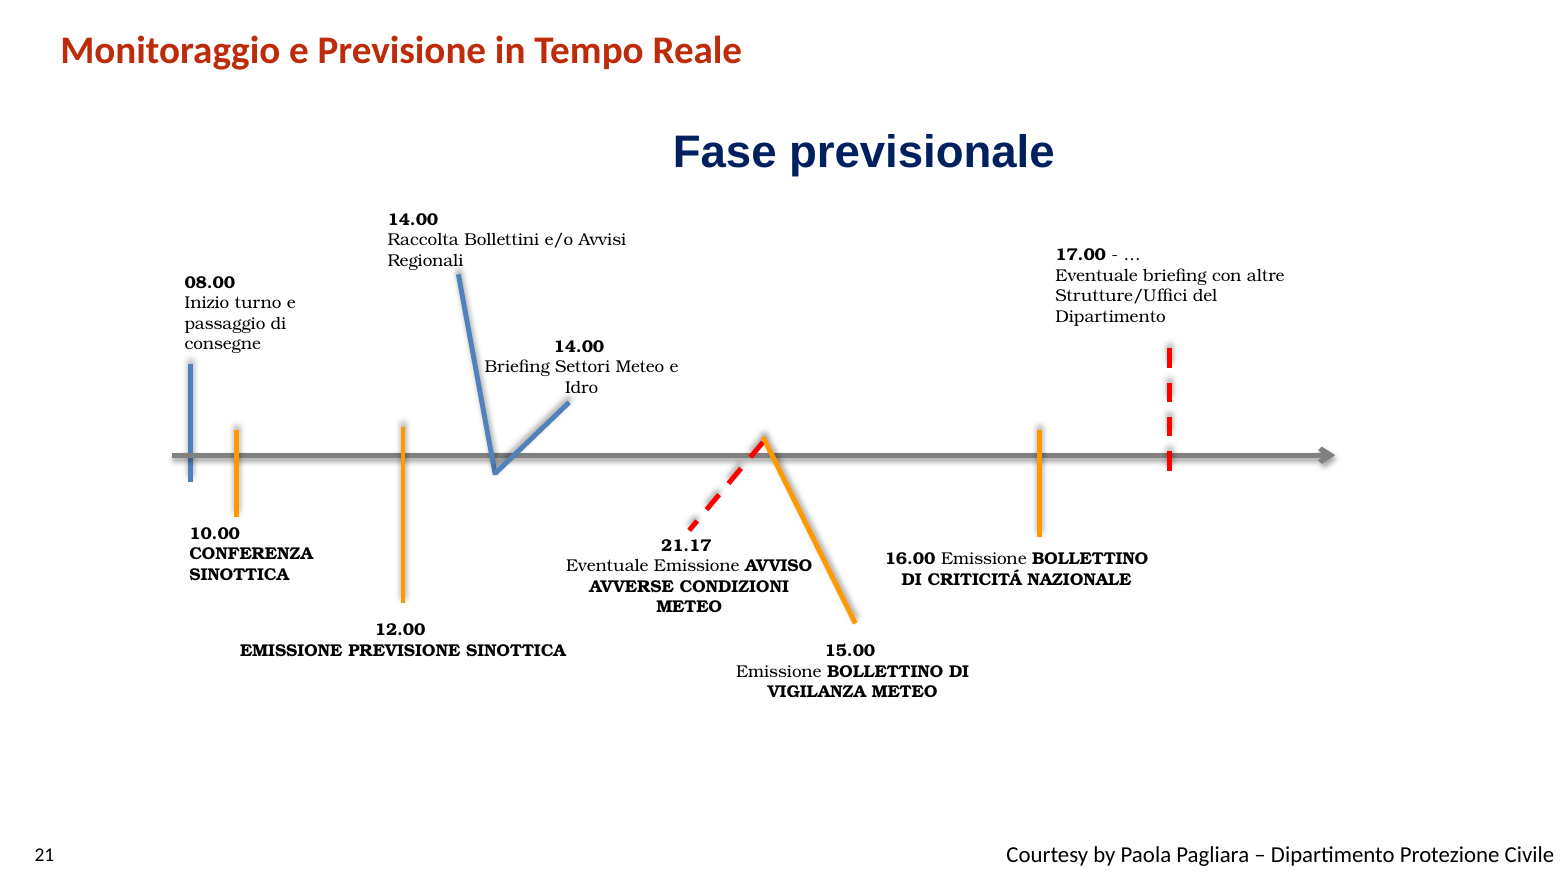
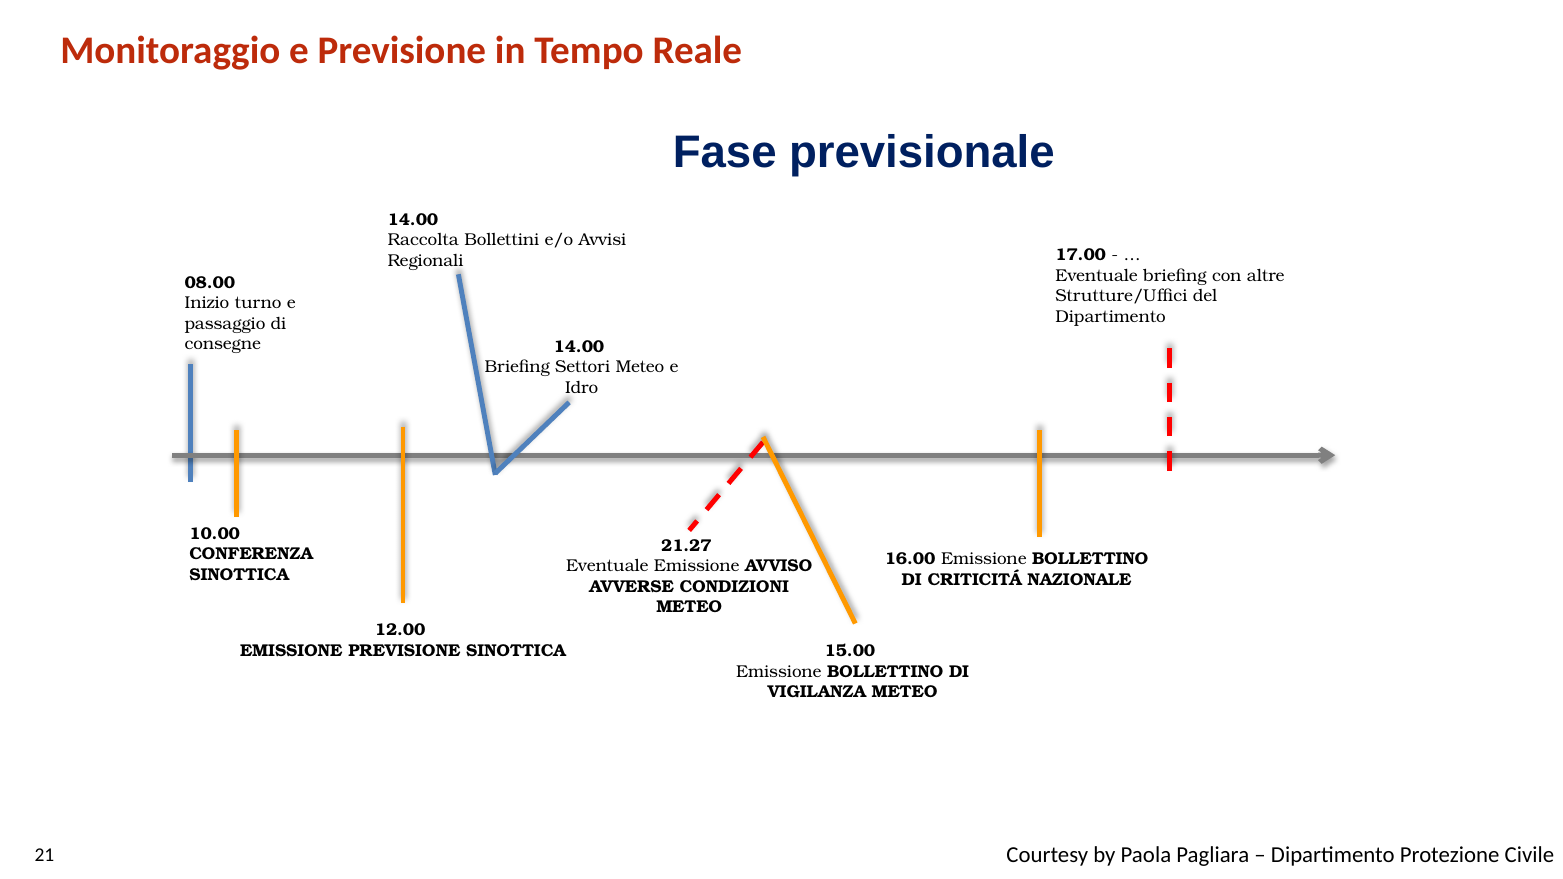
21.17: 21.17 -> 21.27 (686, 546)
